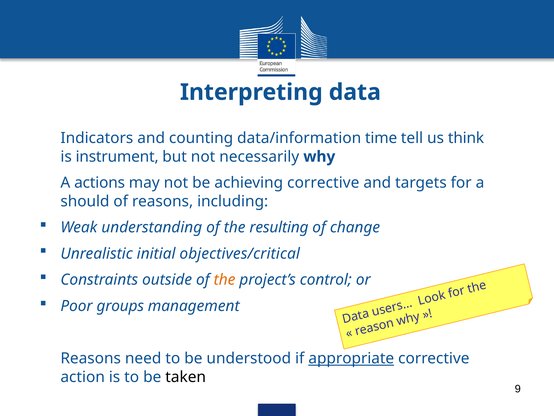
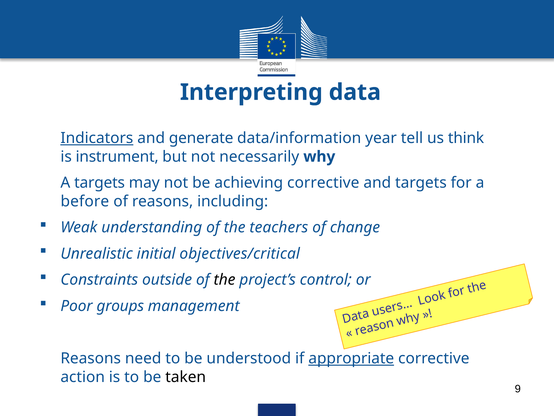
Indicators underline: none -> present (97, 138)
counting: counting -> generate (201, 138)
time: time -> year (381, 138)
A actions: actions -> targets (100, 183)
should: should -> before (85, 201)
resulting: resulting -> teachers (279, 227)
the colour: orange -> black (225, 280)
